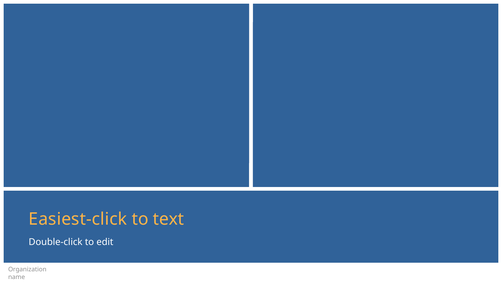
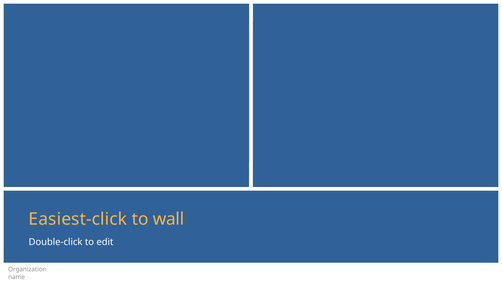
text: text -> wall (169, 219)
